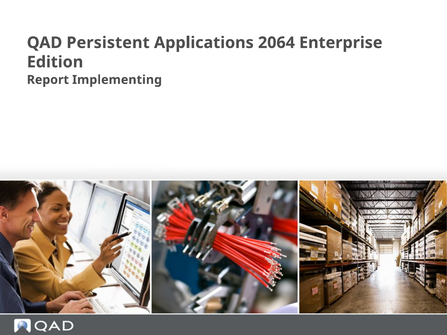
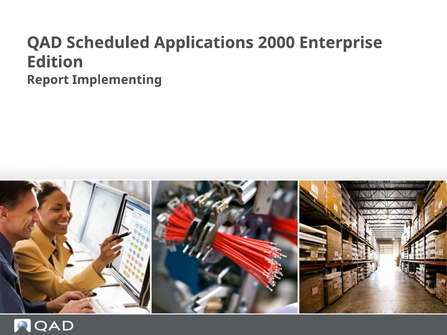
Persistent: Persistent -> Scheduled (108, 43)
2064: 2064 -> 2000 (276, 43)
